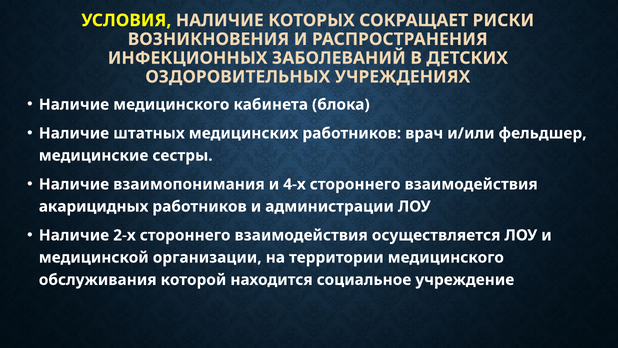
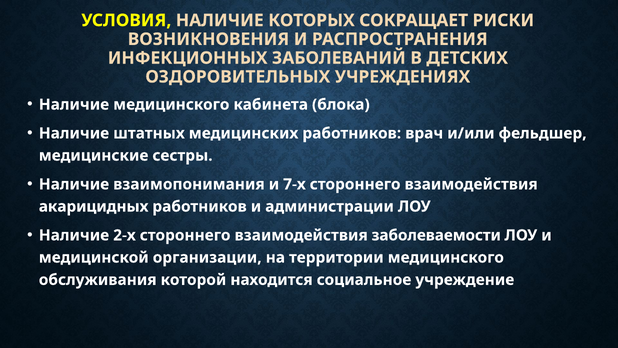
4-х: 4-х -> 7-х (294, 184)
осуществляется: осуществляется -> заболеваемости (436, 235)
